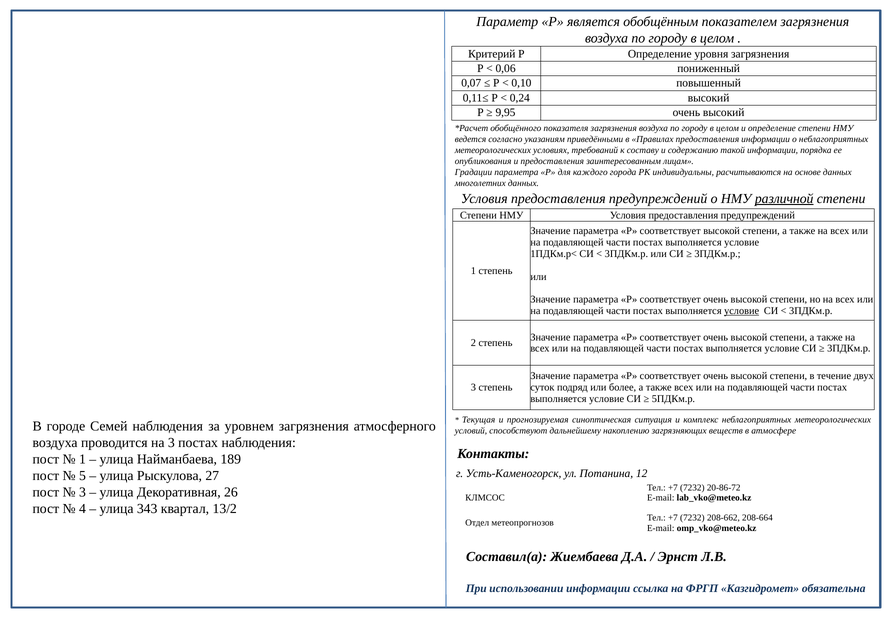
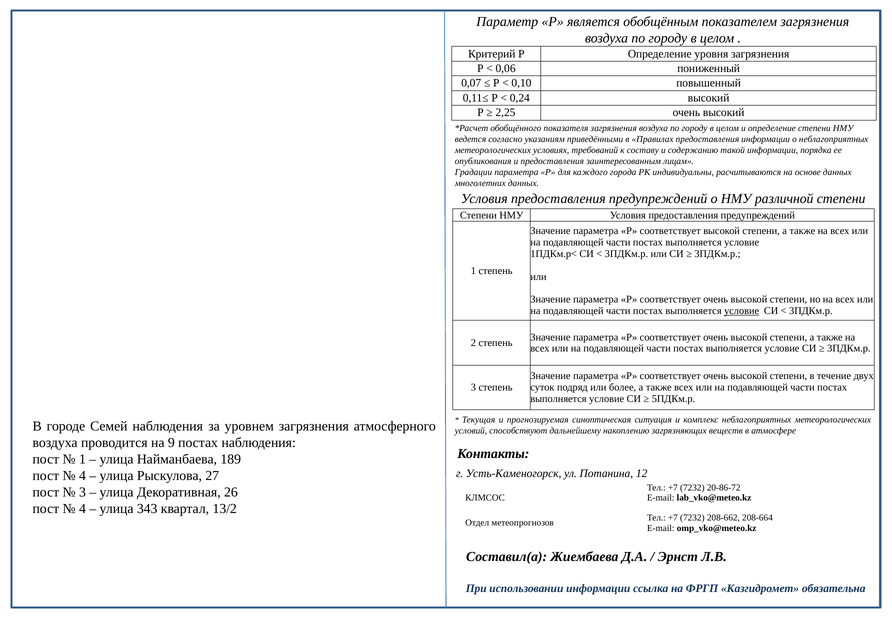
9,95: 9,95 -> 2,25 (505, 113)
различной underline: present -> none (784, 198)
на 3: 3 -> 9 (171, 442)
5: 5 -> 4 (82, 475)
